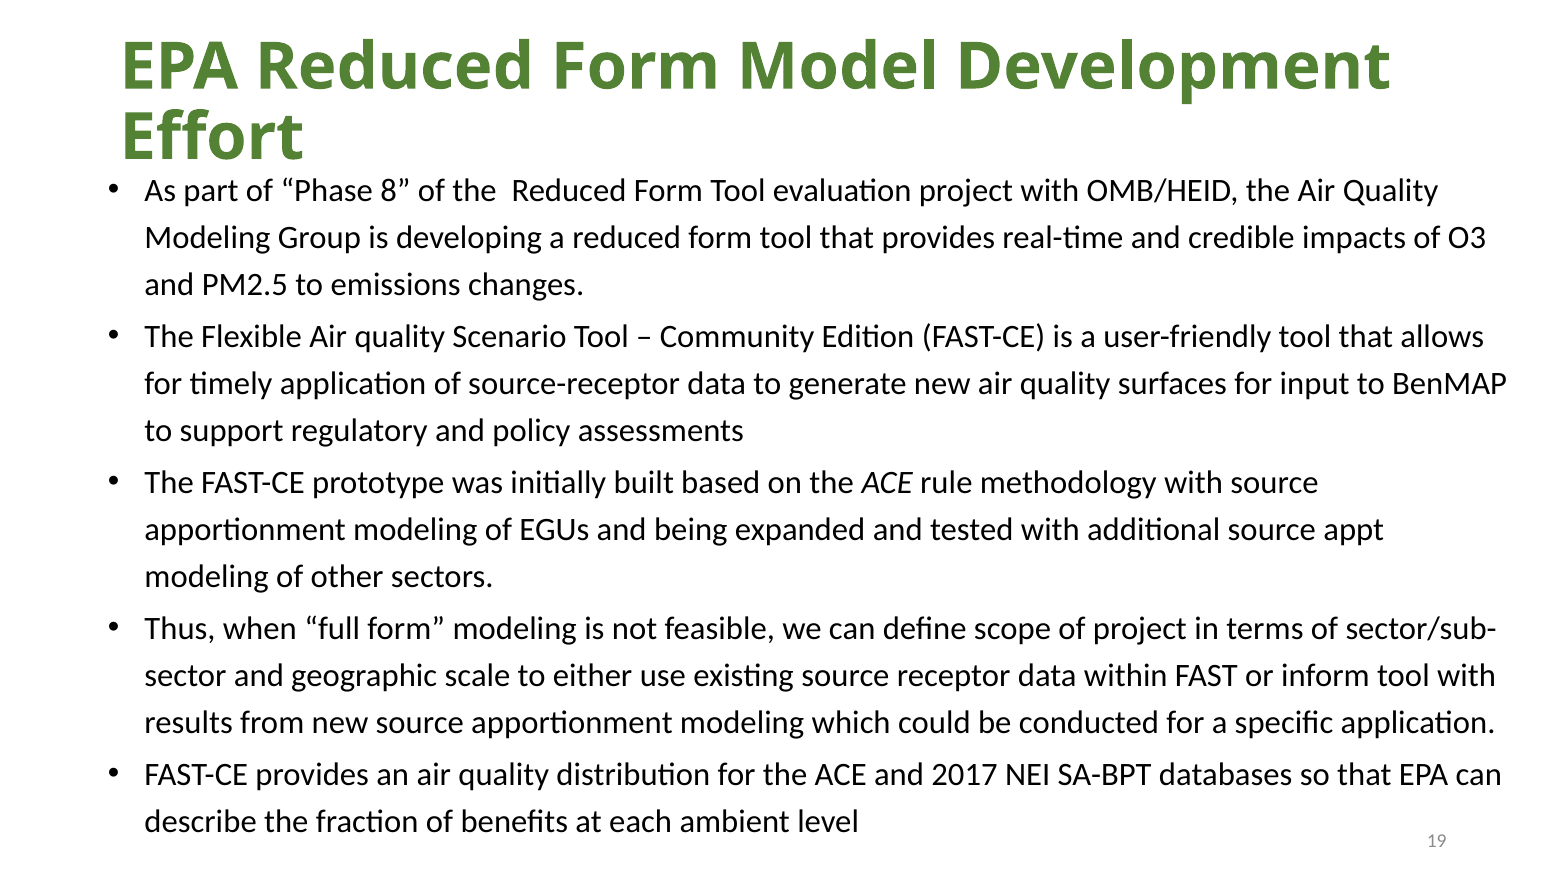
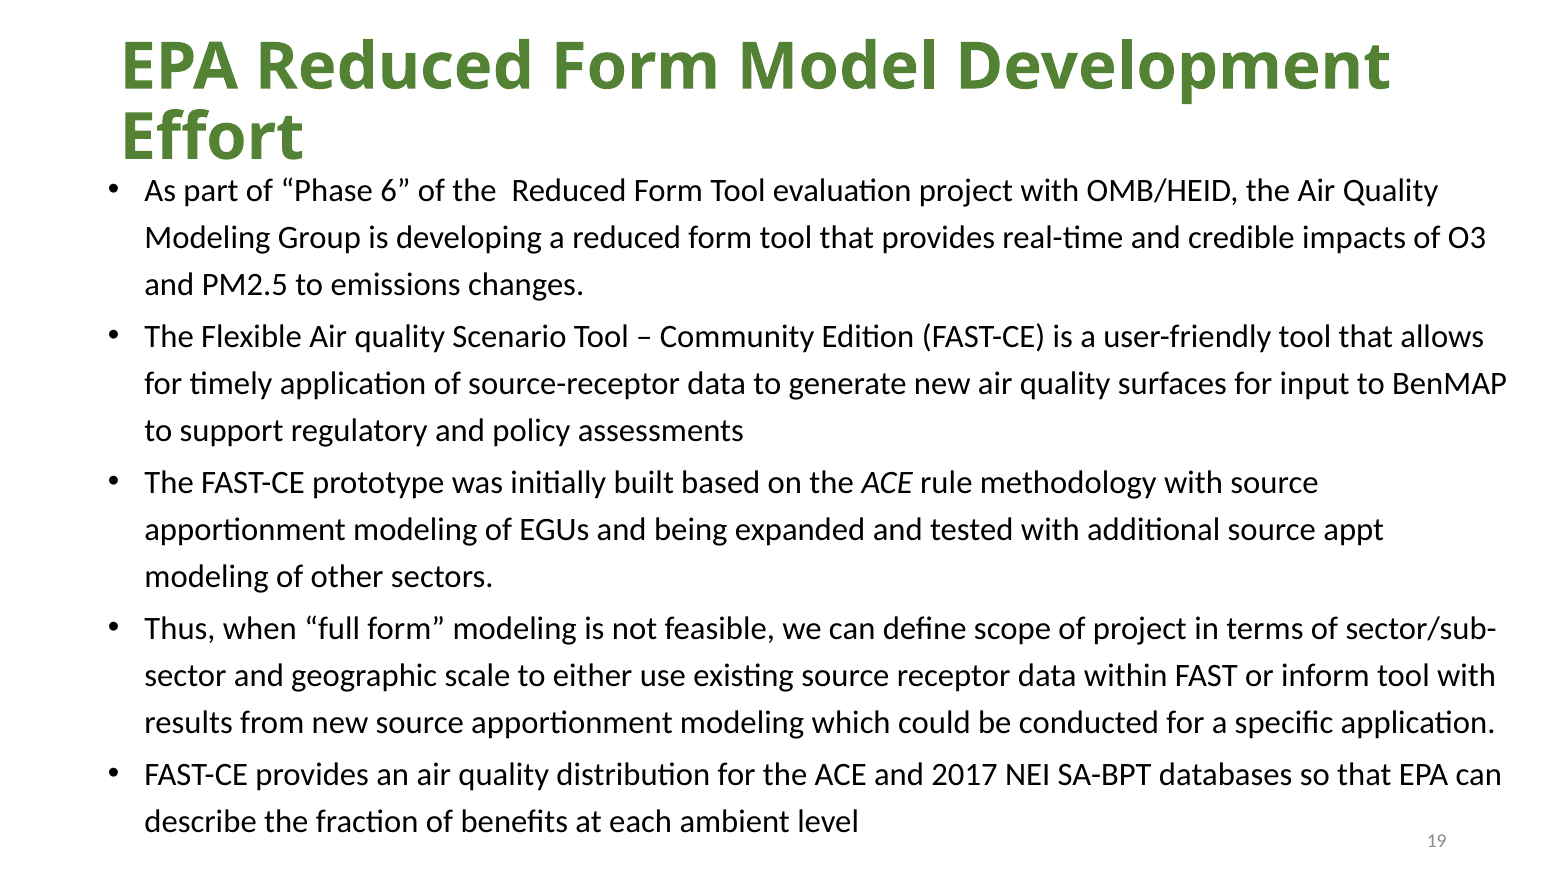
8: 8 -> 6 (395, 191)
